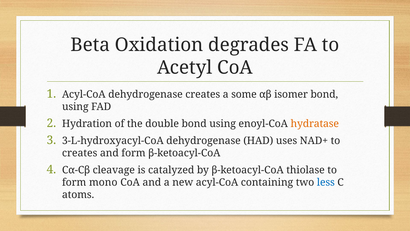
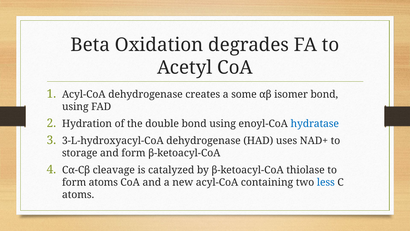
hydratase colour: orange -> blue (315, 124)
creates: creates -> storage (80, 153)
form mono: mono -> atoms (103, 182)
